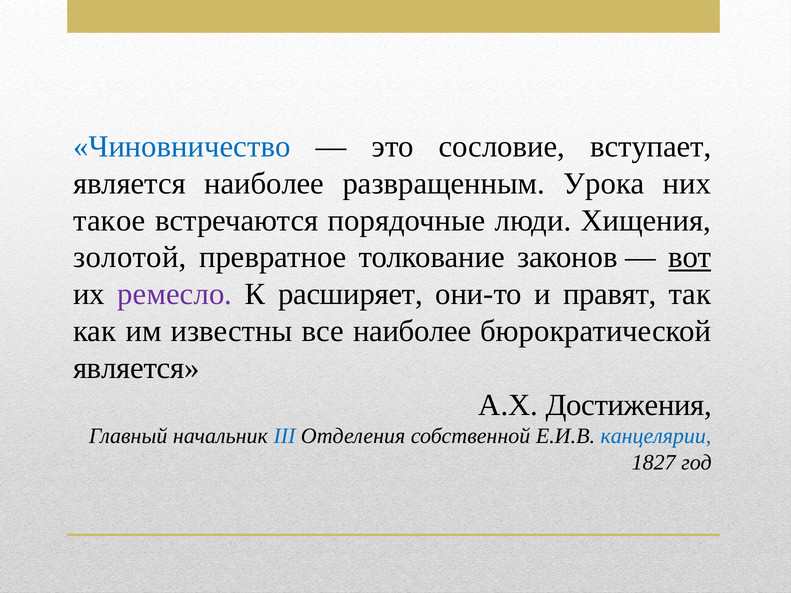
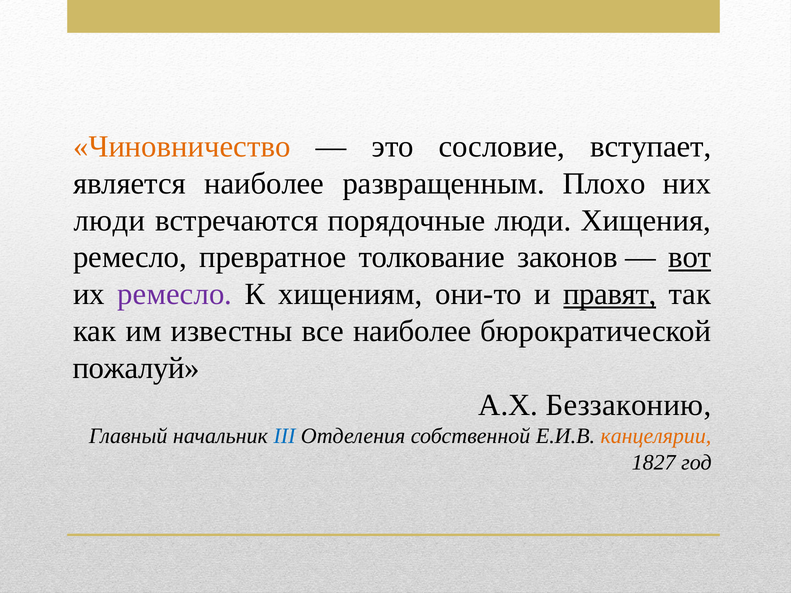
Чиновничество colour: blue -> orange (182, 147)
Урока: Урока -> Плохо (604, 184)
такое: такое -> люди (109, 220)
золотой: золотой -> ремесло (130, 257)
расширяет: расширяет -> хищениям (350, 294)
правят underline: none -> present (610, 294)
является: является -> пожалуй (136, 368)
Достижения: Достижения -> Беззаконию (629, 405)
канцелярии colour: blue -> orange (656, 436)
